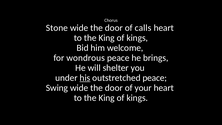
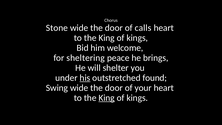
wondrous: wondrous -> sheltering (86, 58)
outstretched peace: peace -> found (155, 78)
King underline: none -> present (107, 98)
